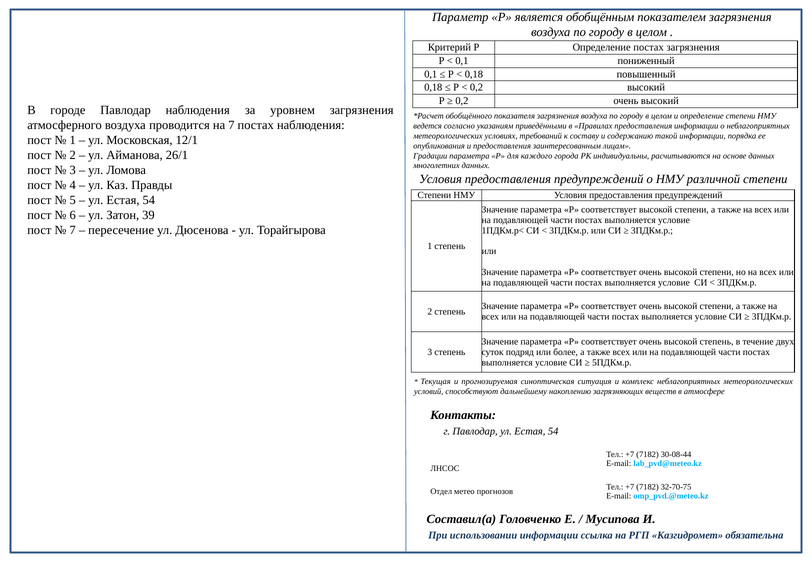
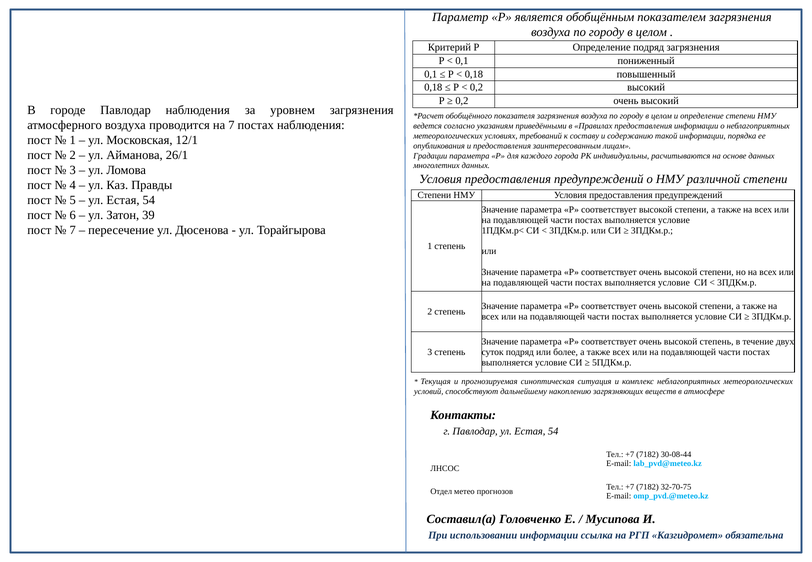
Определение постах: постах -> подряд (649, 47)
